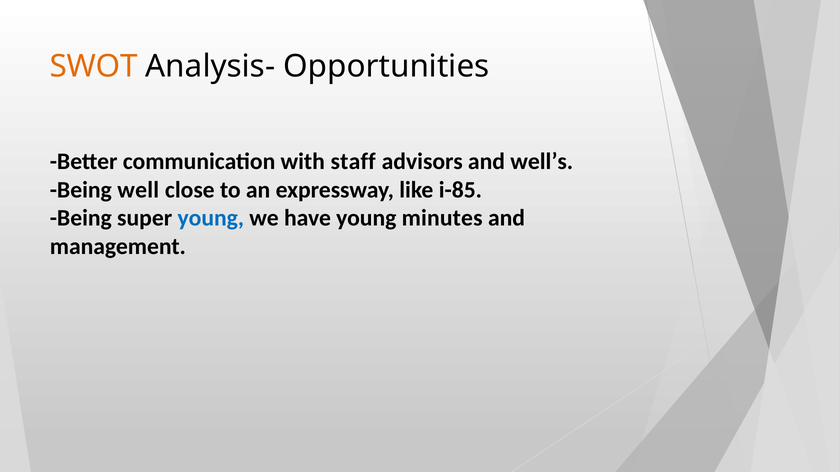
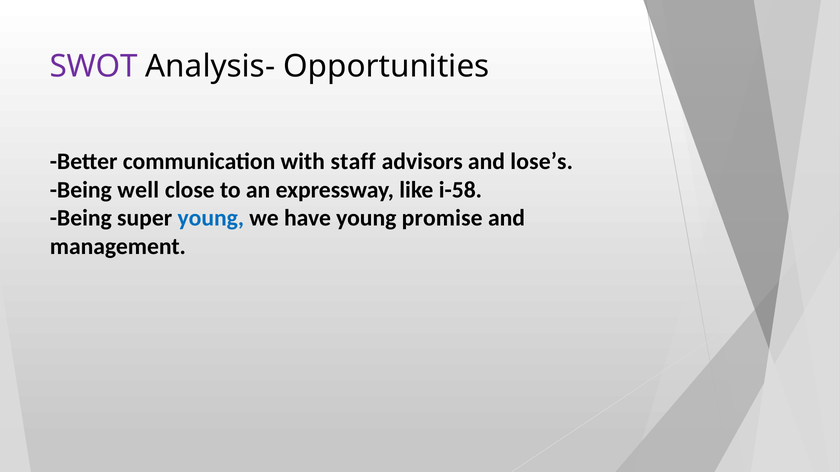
SWOT colour: orange -> purple (94, 66)
well’s: well’s -> lose’s (542, 162)
i-85: i-85 -> i-58 (460, 190)
minutes: minutes -> promise (442, 218)
